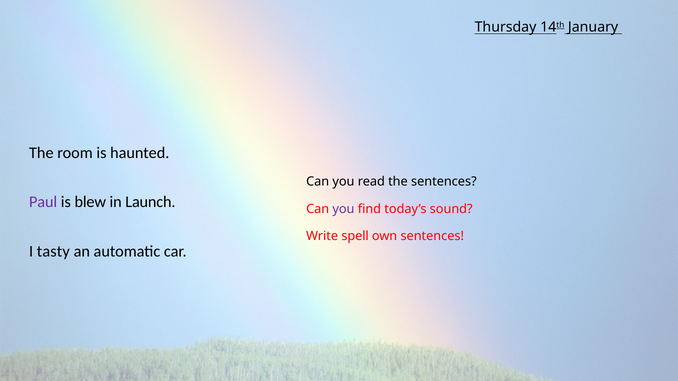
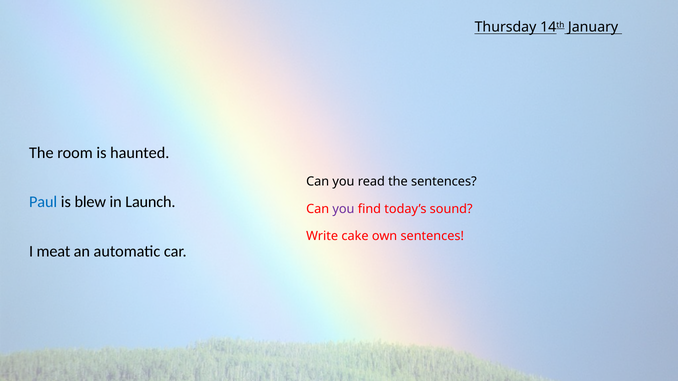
Paul colour: purple -> blue (43, 202)
spell: spell -> cake (355, 237)
tasty: tasty -> meat (53, 251)
